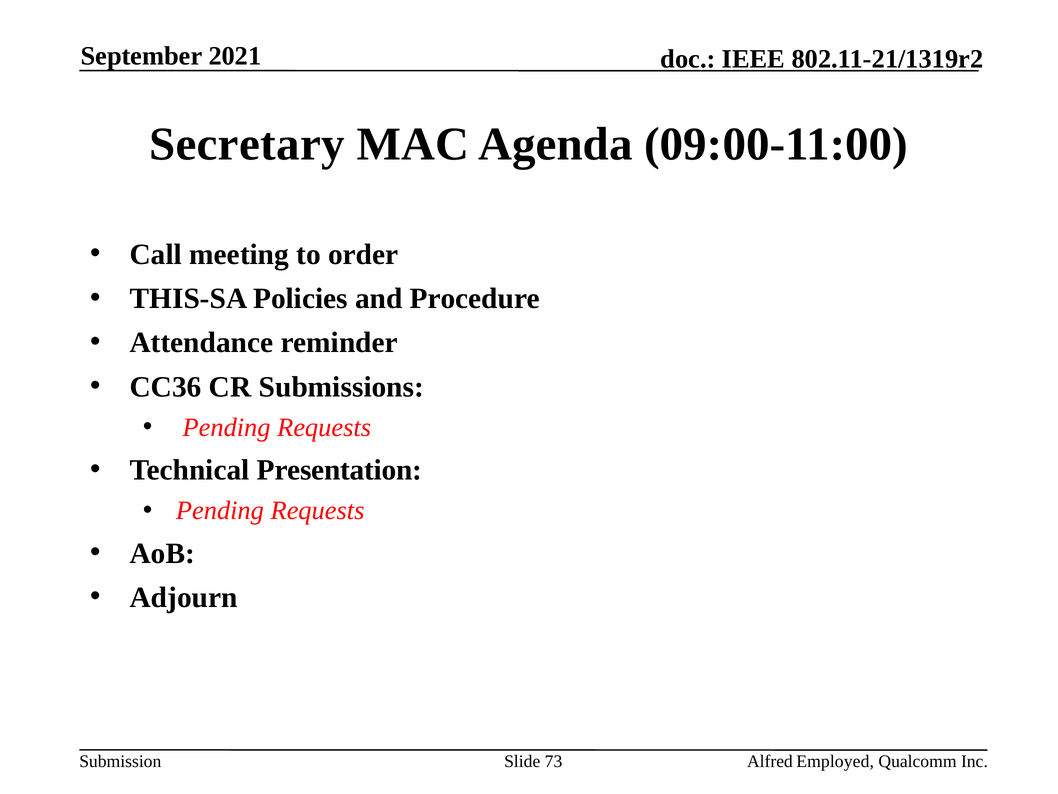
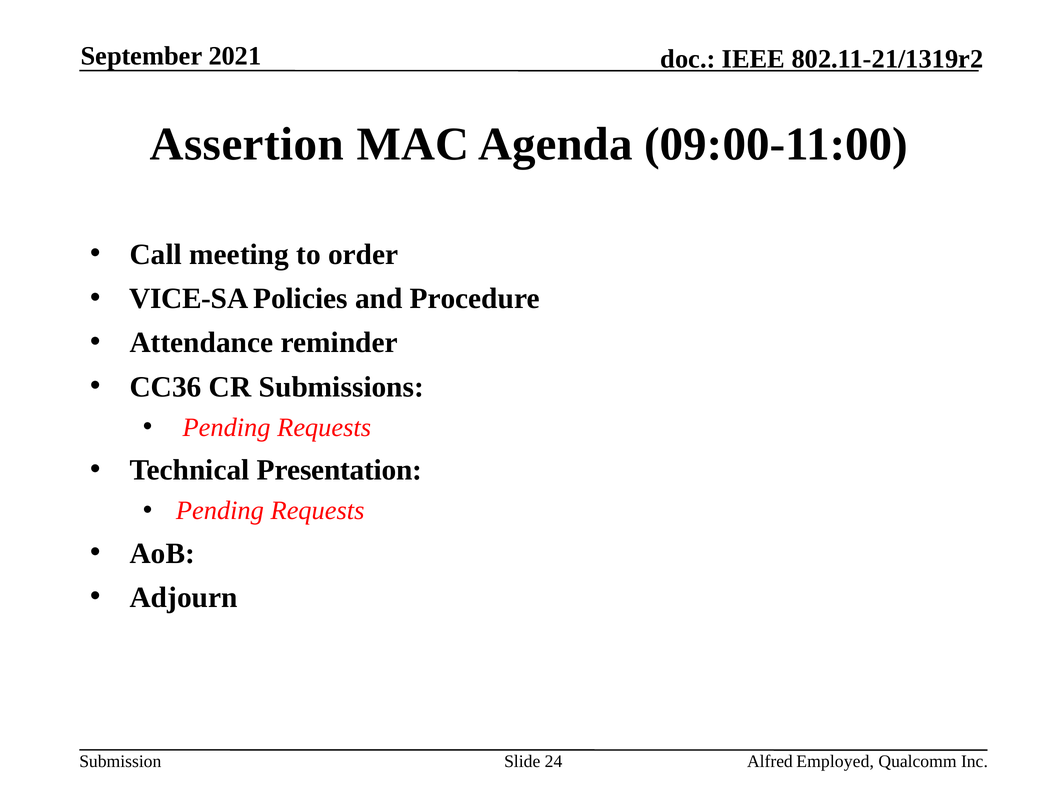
Secretary: Secretary -> Assertion (247, 144)
THIS-SA: THIS-SA -> VICE-SA (189, 298)
73: 73 -> 24 (554, 761)
